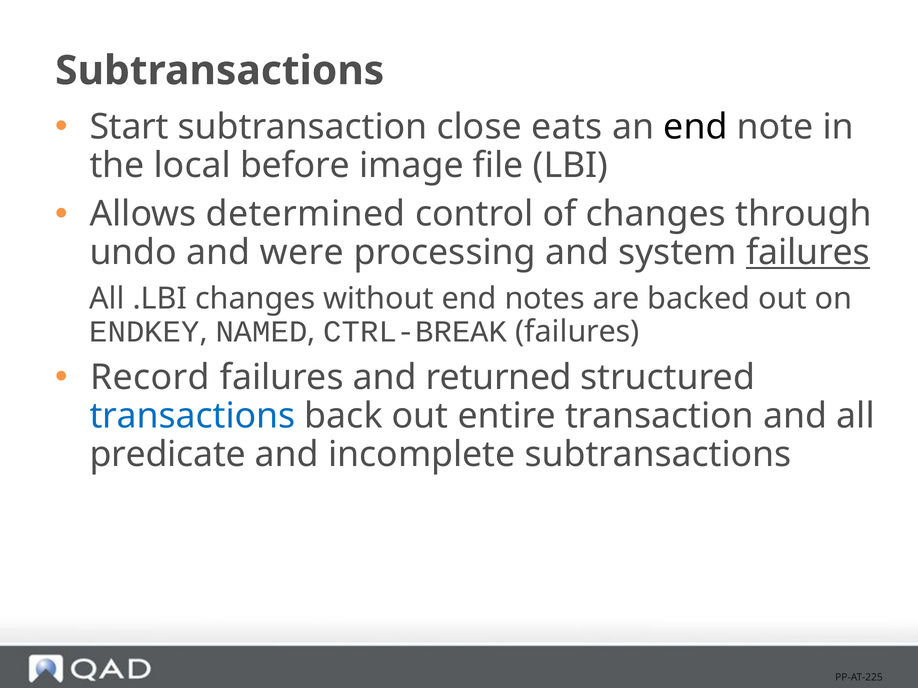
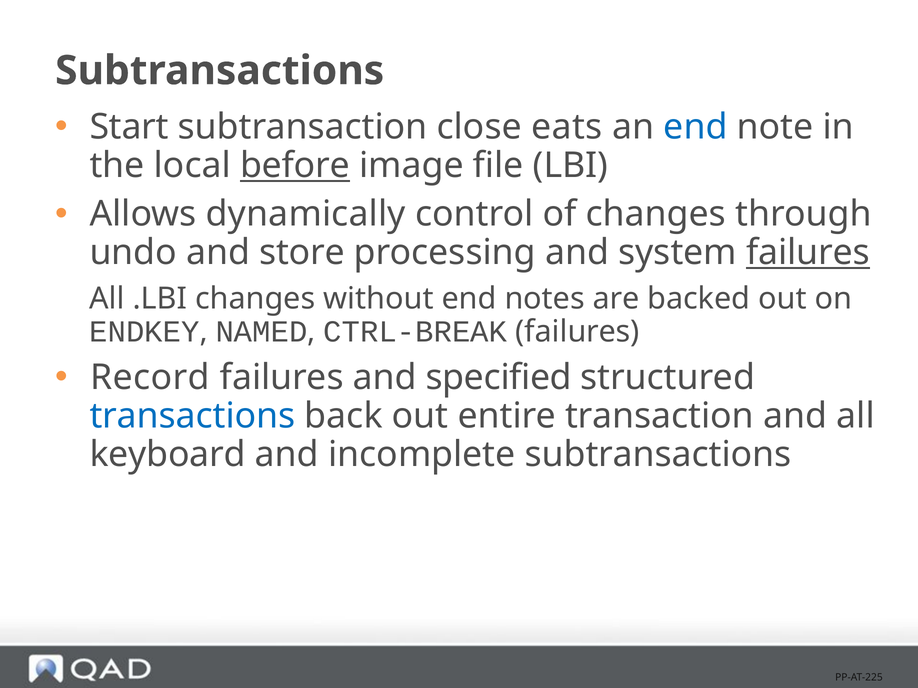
end colour: black -> blue (695, 127)
before underline: none -> present (295, 166)
determined: determined -> dynamically (306, 214)
were: were -> store (302, 253)
returned: returned -> specified (499, 378)
predicate: predicate -> keyboard (168, 455)
